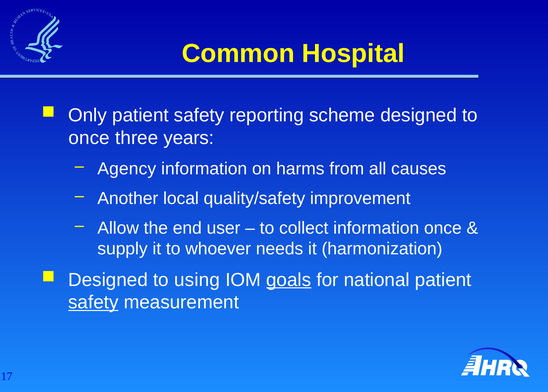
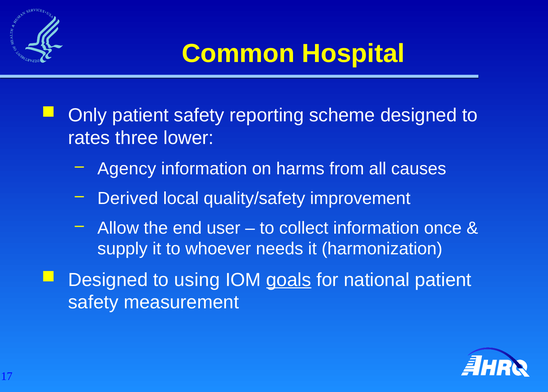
once: once -> rates (89, 138)
years: years -> lower (189, 138)
Another: Another -> Derived (128, 198)
safety underline: present -> none (93, 302)
